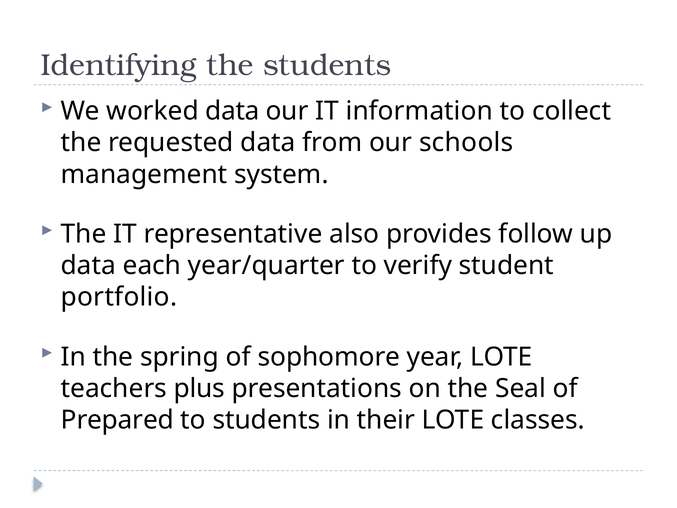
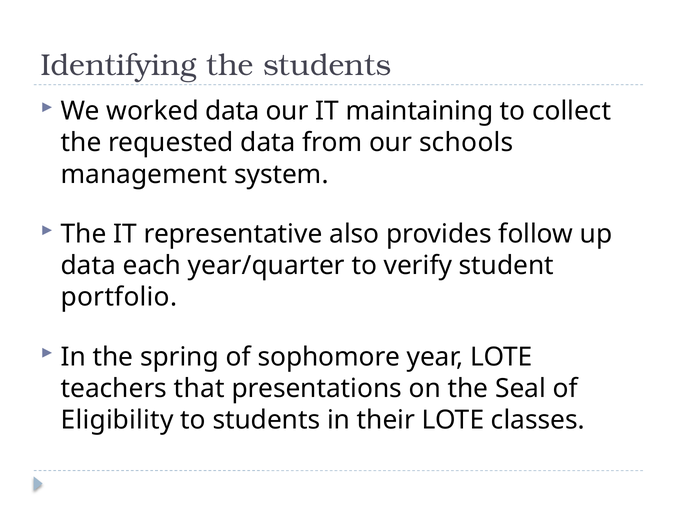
information: information -> maintaining (420, 111)
plus: plus -> that (199, 388)
Prepared: Prepared -> Eligibility (117, 420)
